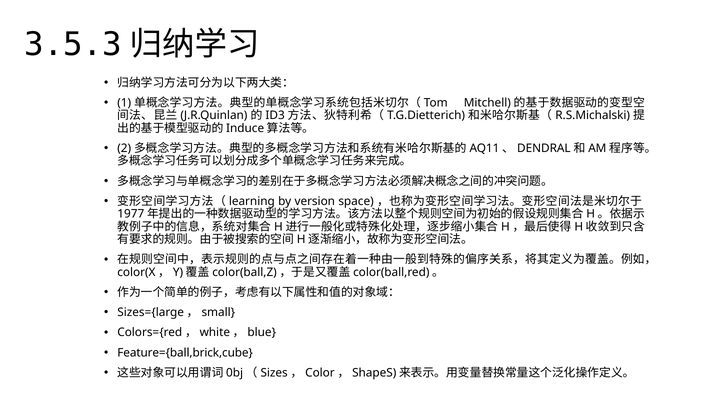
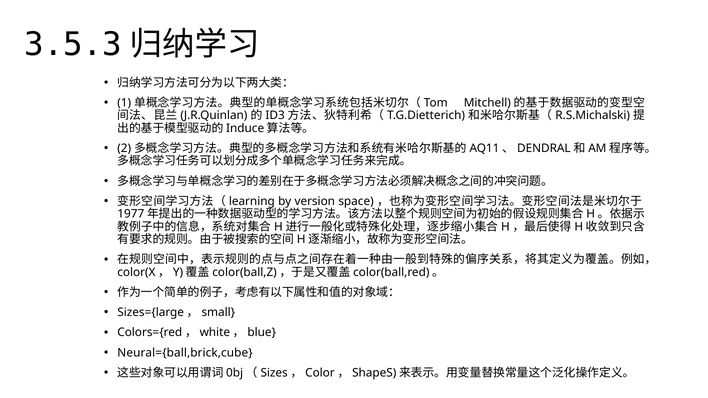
Feature={ball,brick,cube: Feature={ball,brick,cube -> Neural={ball,brick,cube (185, 353)
